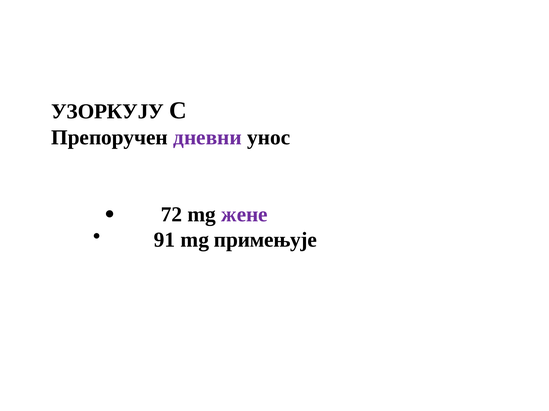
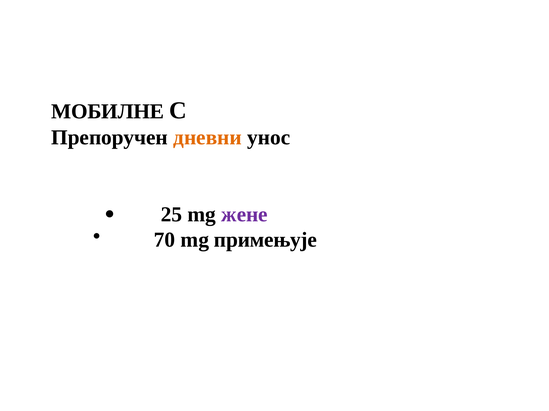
УЗОРКУЈУ: УЗОРКУЈУ -> МОБИЛНЕ (108, 112)
дневни colour: purple -> orange (208, 138)
72: 72 -> 25 (172, 215)
91: 91 -> 70 (165, 240)
